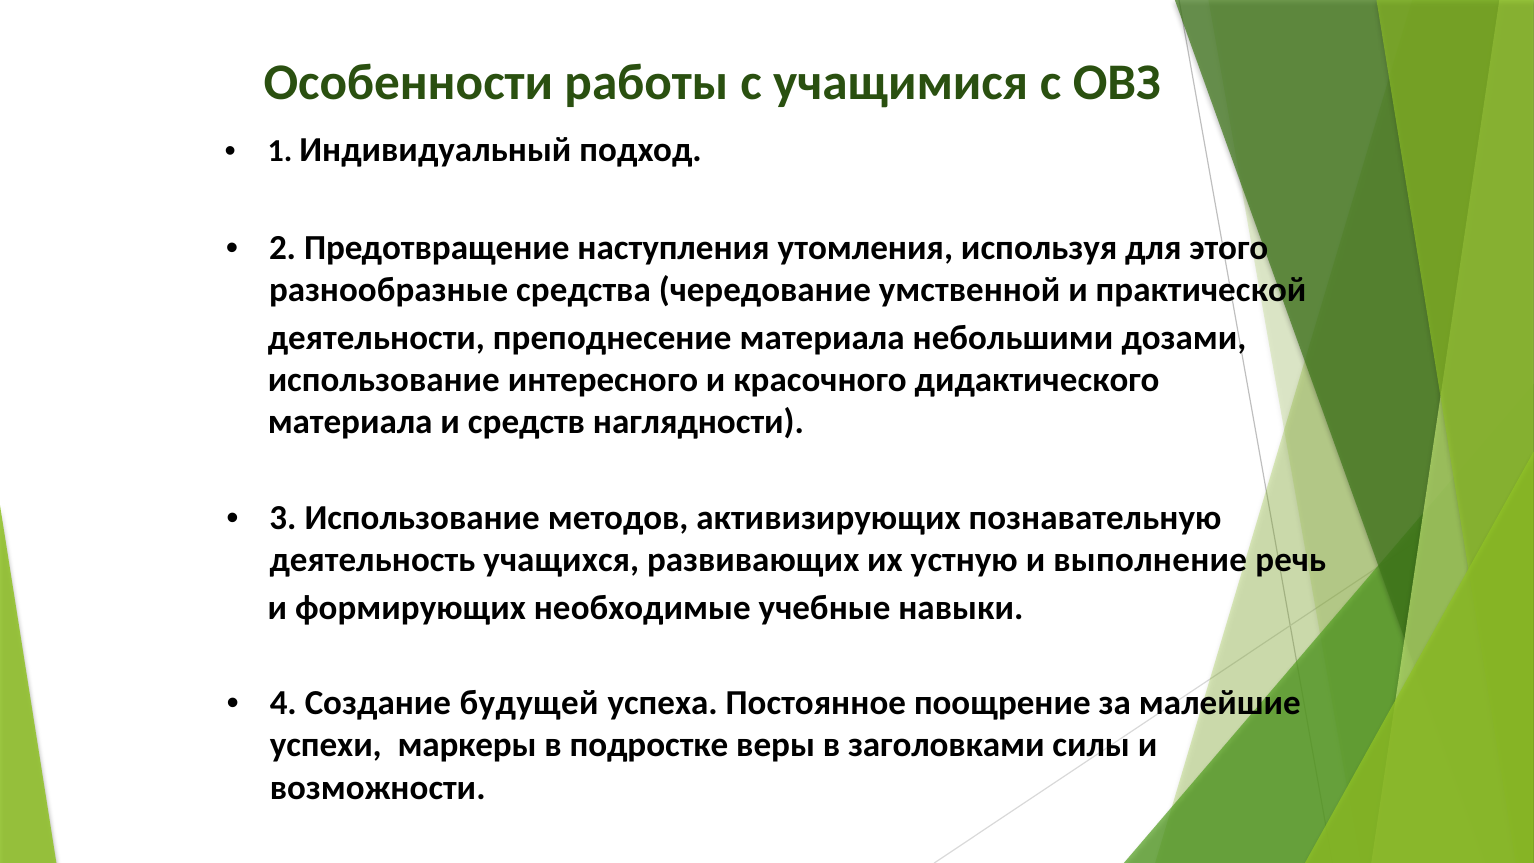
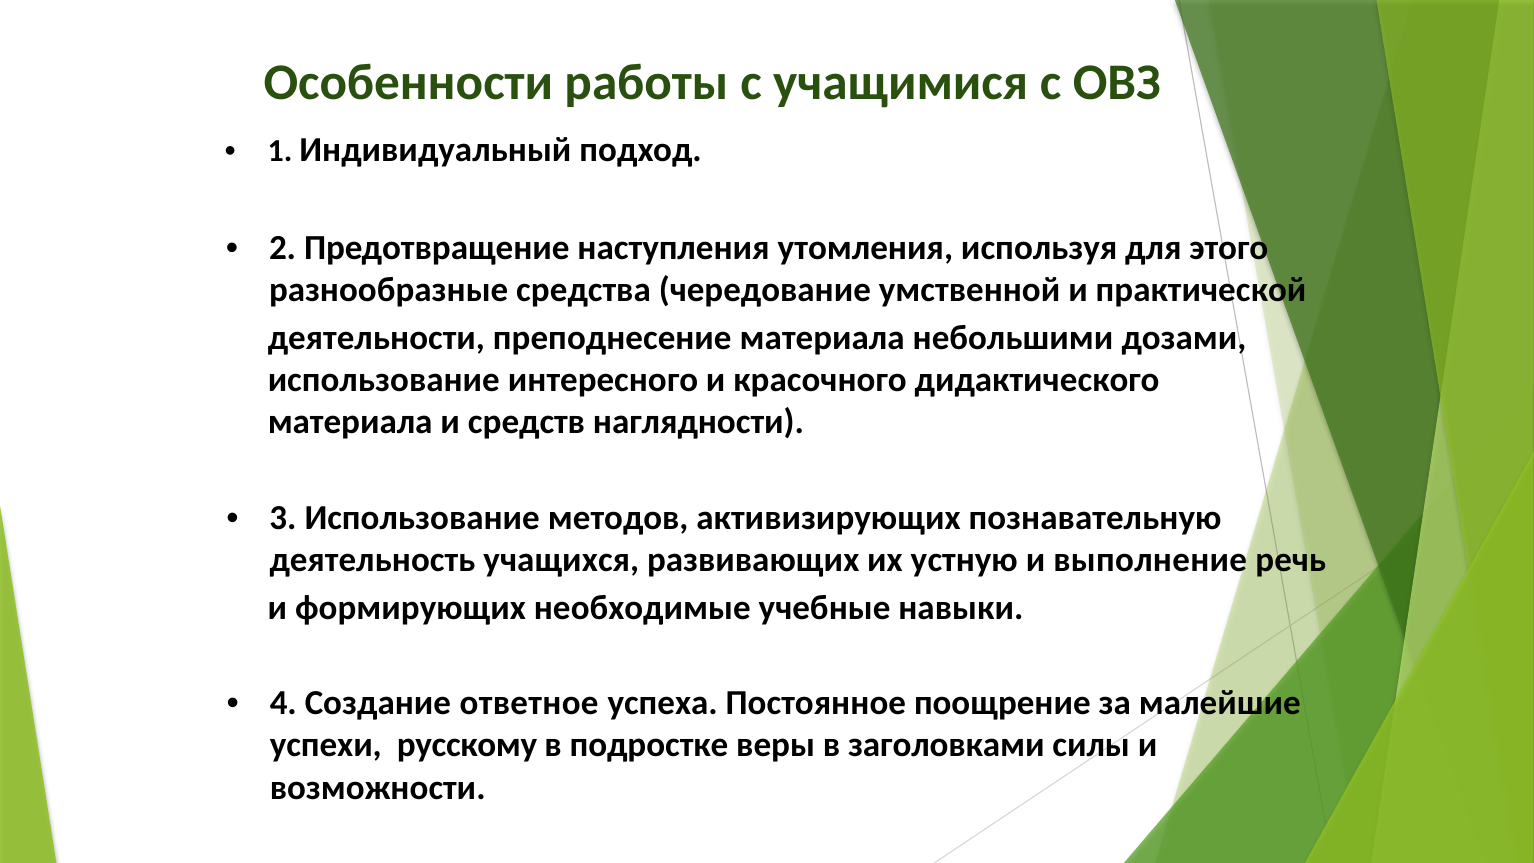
будущей: будущей -> ответное (529, 703)
маркеры: маркеры -> русскому (467, 745)
